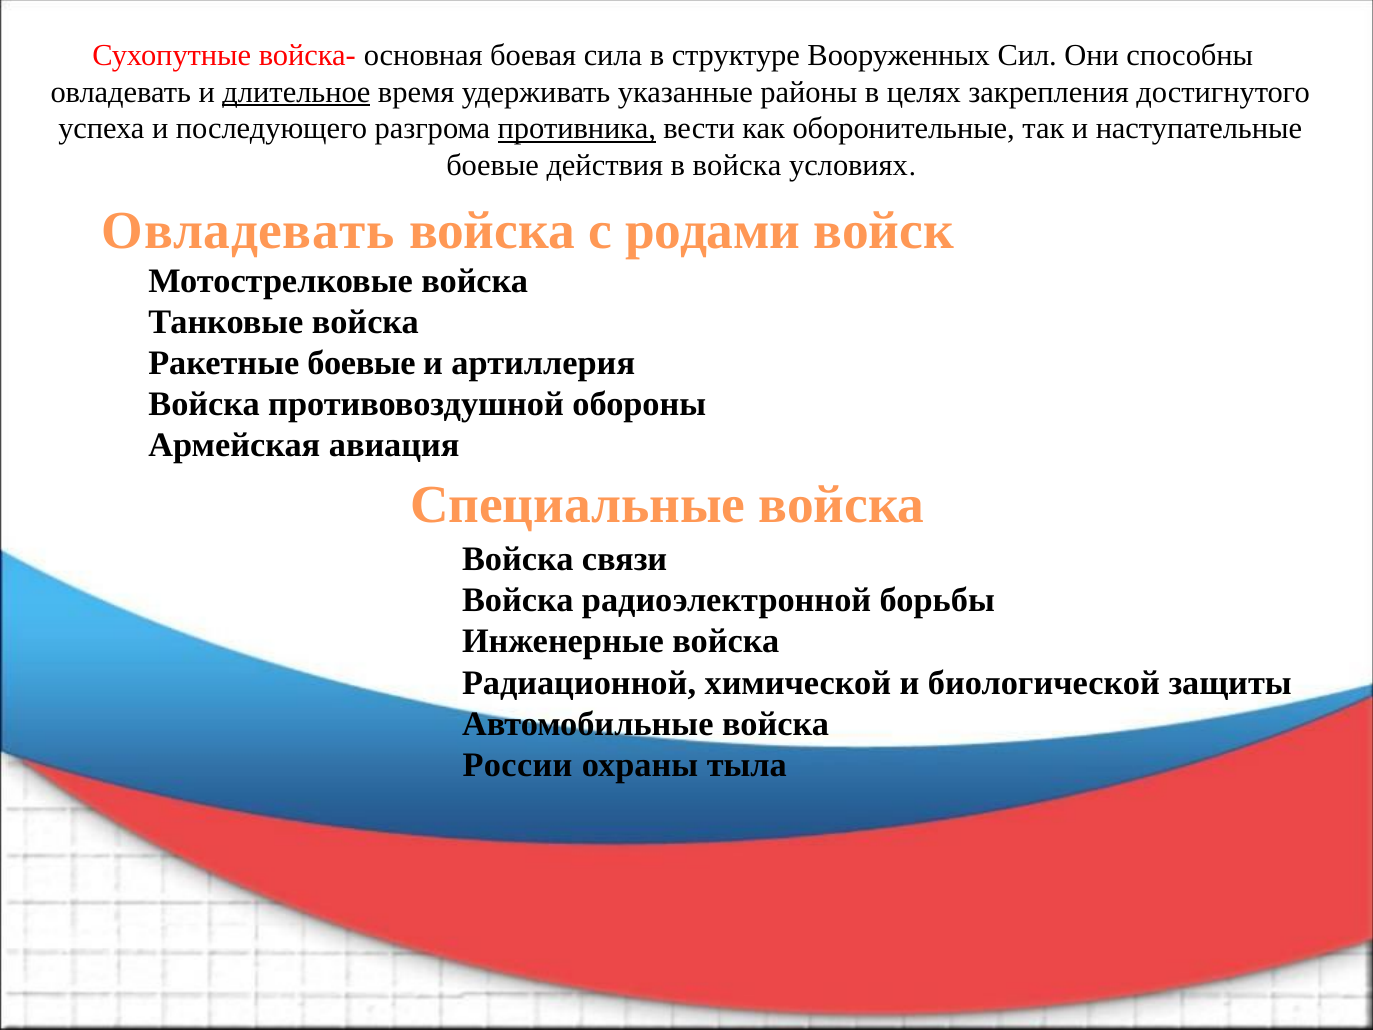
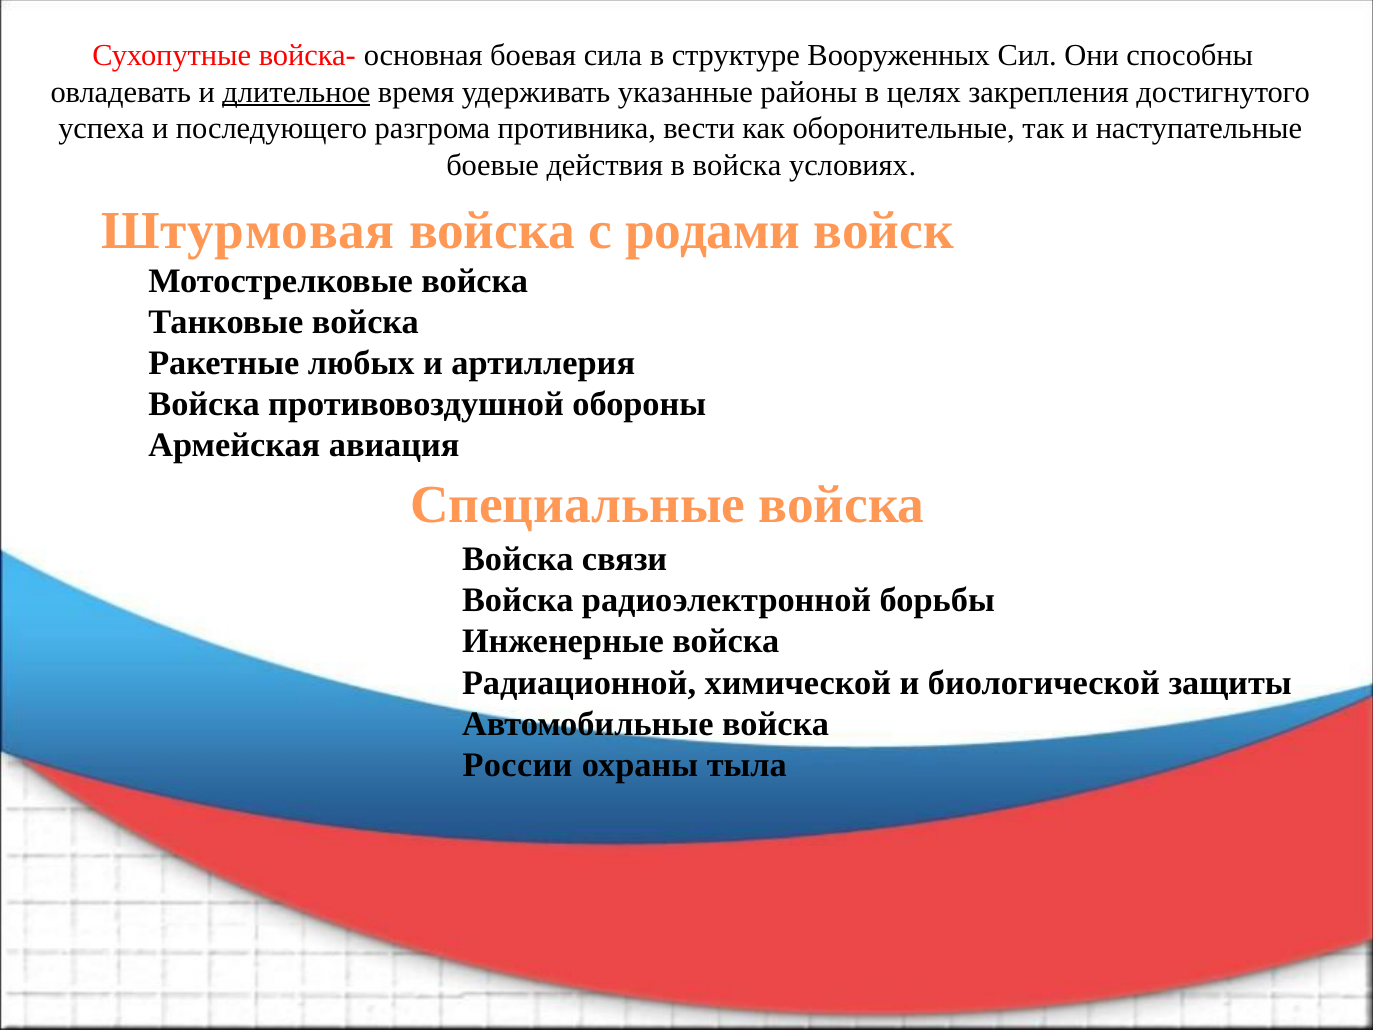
противника underline: present -> none (577, 129)
Овладевать: Овладевать -> Штурмовая (248, 231)
Ракетные боевые: боевые -> любых (361, 363)
